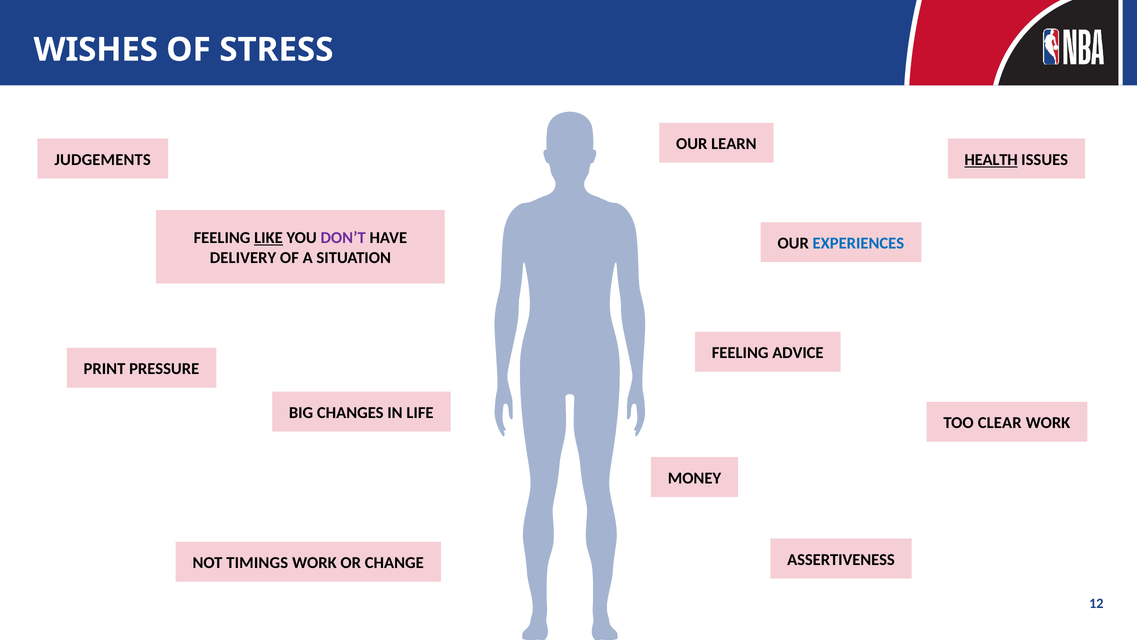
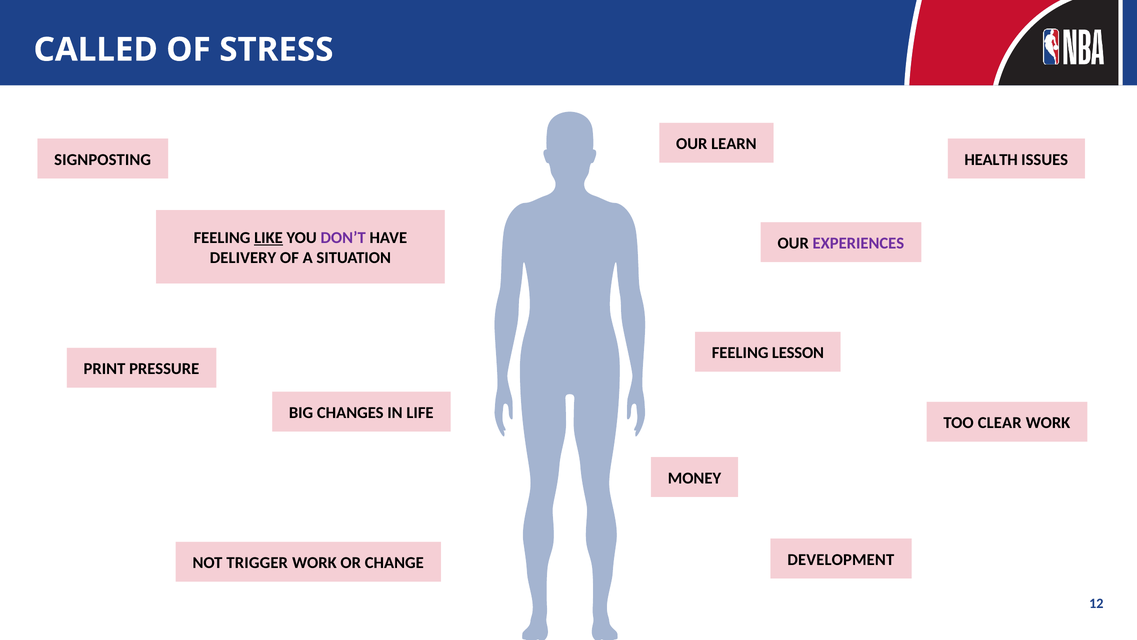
WISHES: WISHES -> CALLED (96, 50)
JUDGEMENTS: JUDGEMENTS -> SIGNPOSTING (103, 160)
HEALTH underline: present -> none (991, 160)
EXPERIENCES colour: blue -> purple (858, 243)
ADVICE: ADVICE -> LESSON (798, 353)
ASSERTIVENESS: ASSERTIVENESS -> DEVELOPMENT (841, 559)
TIMINGS: TIMINGS -> TRIGGER (257, 563)
